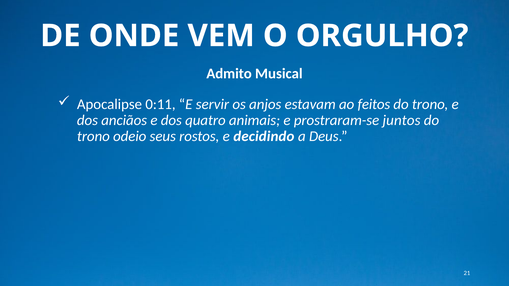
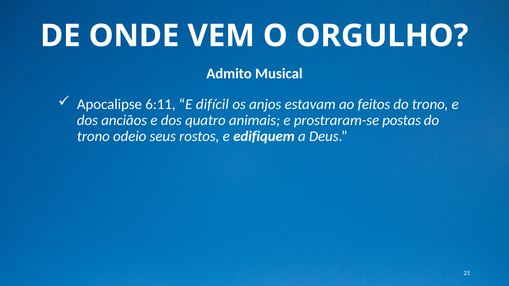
0:11: 0:11 -> 6:11 (160, 104)
servir: servir -> difícil (212, 104)
juntos: juntos -> postas (402, 120)
decidindo: decidindo -> edifiquem (264, 136)
